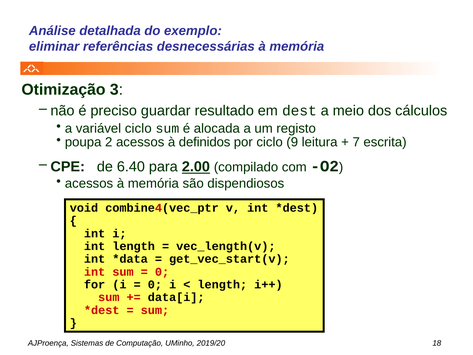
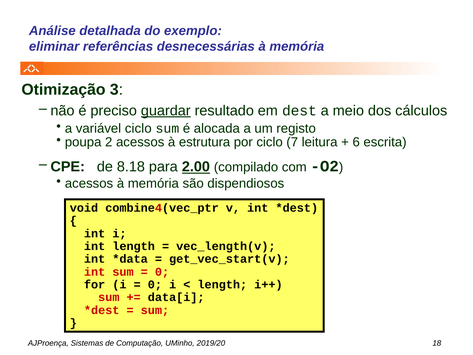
guardar underline: none -> present (166, 111)
definidos: definidos -> estrutura (205, 142)
9: 9 -> 7 (292, 142)
7: 7 -> 6 (356, 142)
6.40: 6.40 -> 8.18 (131, 167)
